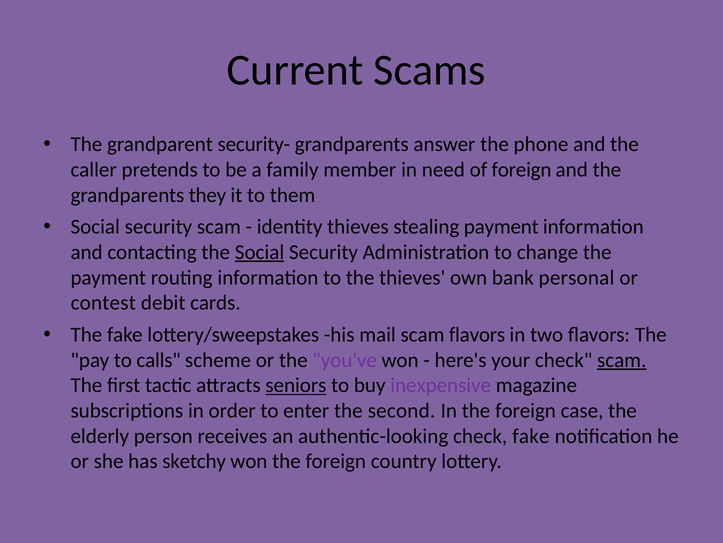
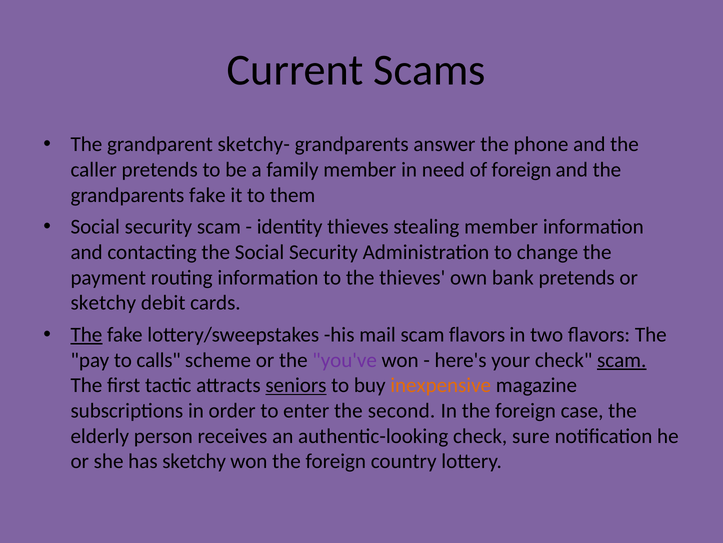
security-: security- -> sketchy- (254, 144)
grandparents they: they -> fake (207, 195)
stealing payment: payment -> member (501, 227)
Social underline: present -> none (260, 252)
bank personal: personal -> pretends (577, 277)
contest: contest -> sketchy (103, 303)
The underline: none -> present (86, 334)
inexpensive colour: purple -> orange (441, 385)
check fake: fake -> sure (531, 435)
